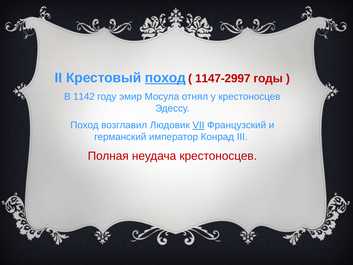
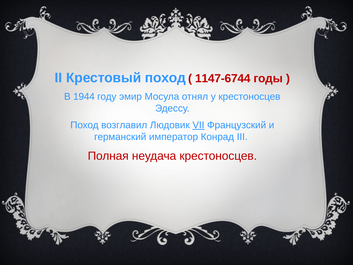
поход underline: present -> none (165, 78)
1147-2997: 1147-2997 -> 1147-6744 (223, 78)
1142: 1142 -> 1944 (84, 97)
